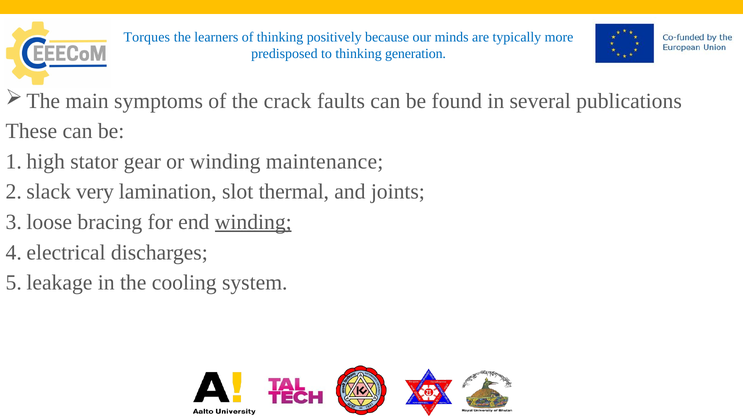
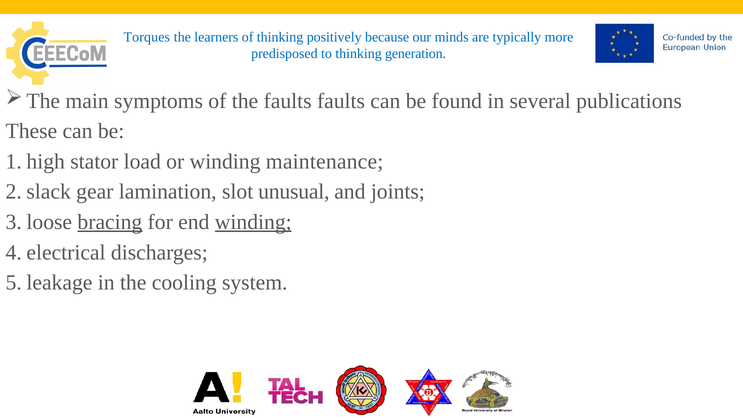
the crack: crack -> faults (288, 101)
gear: gear -> load (142, 161)
very: very -> gear (95, 192)
thermal: thermal -> unusual (294, 192)
bracing underline: none -> present (110, 222)
